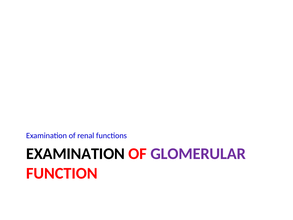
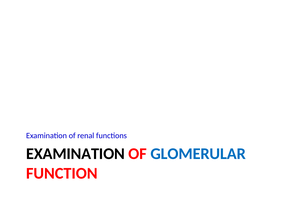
GLOMERULAR colour: purple -> blue (198, 154)
